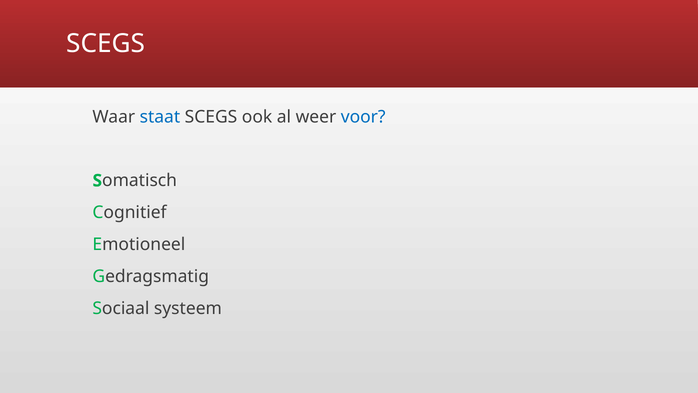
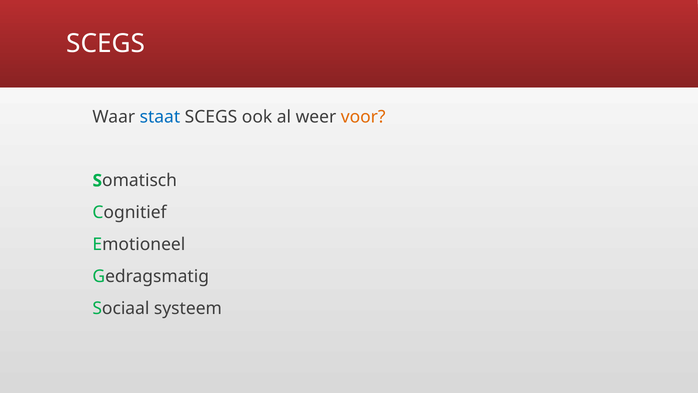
voor colour: blue -> orange (363, 117)
